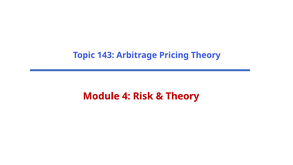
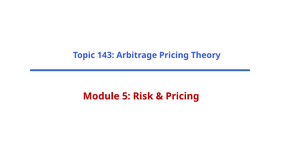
4: 4 -> 5 (126, 96)
Theory: Theory -> Pricing (182, 96)
